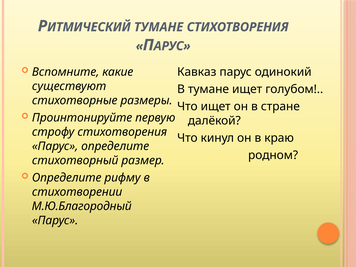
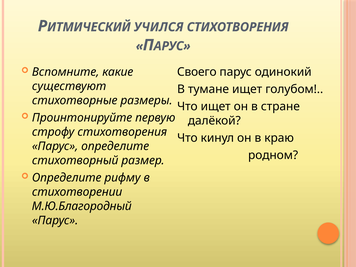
ТУМАНЕ: ТУМАНЕ -> УЧИЛСЯ (159, 27)
Кавказ: Кавказ -> Своего (197, 72)
